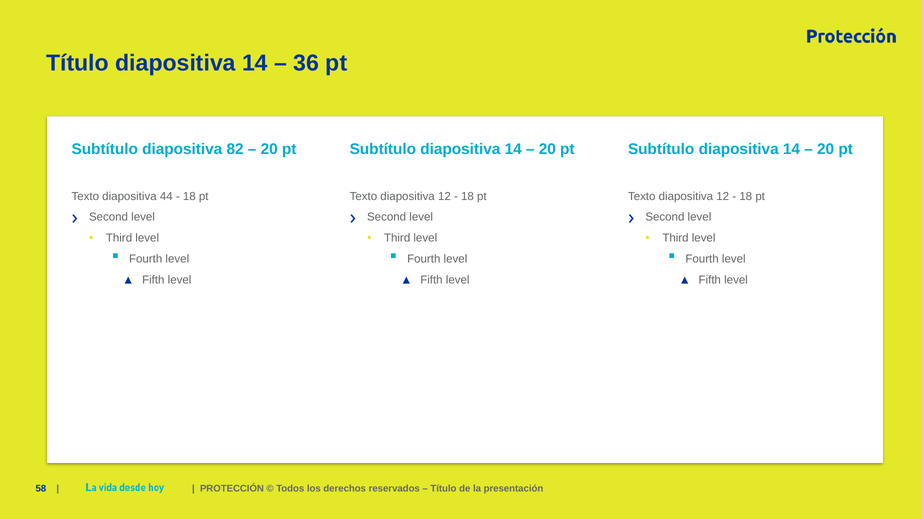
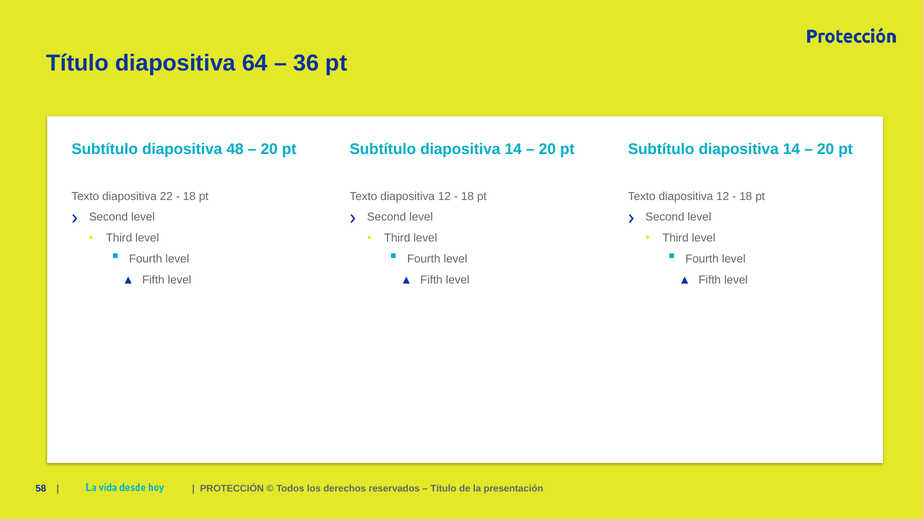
Título diapositiva 14: 14 -> 64 (255, 63)
82: 82 -> 48 (235, 149)
44: 44 -> 22 (166, 196)
